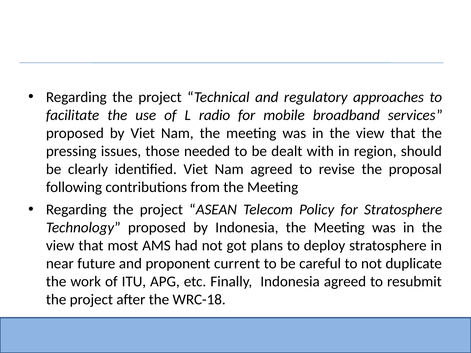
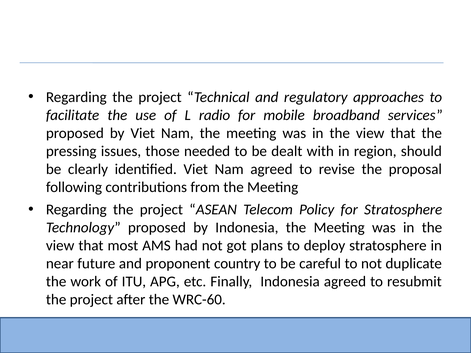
current: current -> country (237, 264)
WRC-18: WRC-18 -> WRC-60 (199, 300)
